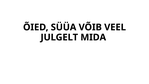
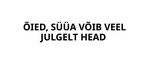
MIDA: MIDA -> HEAD (93, 37)
